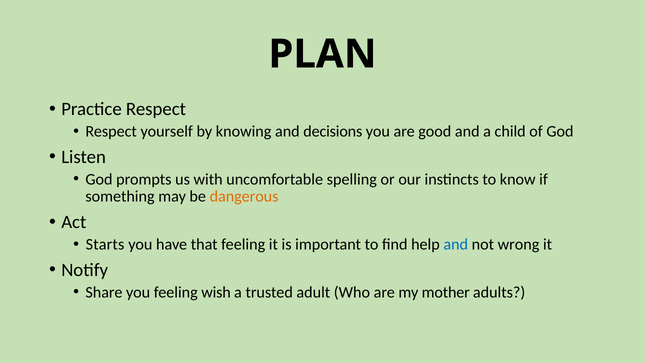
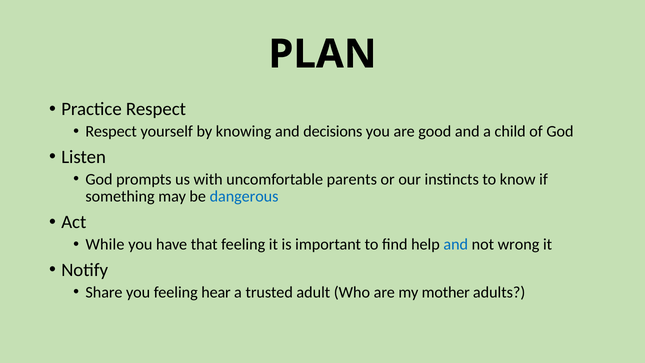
spelling: spelling -> parents (352, 179)
dangerous colour: orange -> blue (244, 196)
Starts: Starts -> While (105, 244)
wish: wish -> hear (216, 292)
